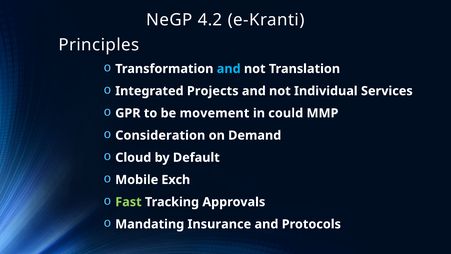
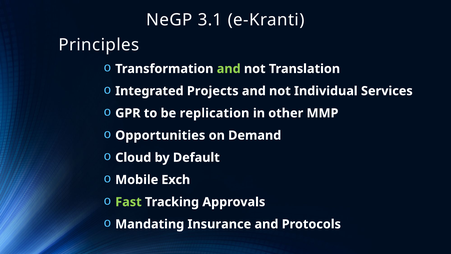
4.2: 4.2 -> 3.1 (210, 20)
and colour: light blue -> light green (229, 69)
movement: movement -> replication (214, 113)
could: could -> other (286, 113)
Consideration: Consideration -> Opportunities (160, 135)
